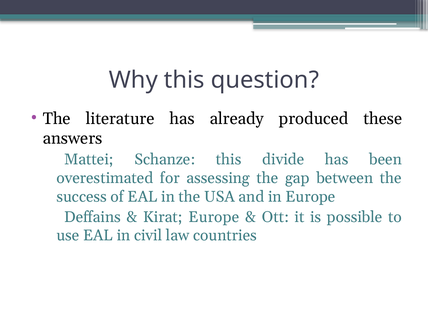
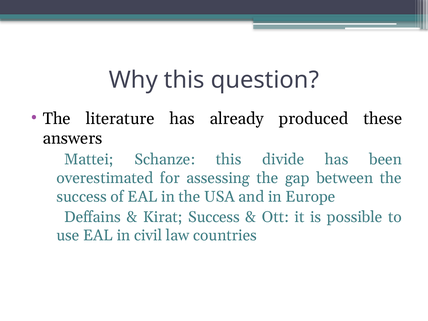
Kirat Europe: Europe -> Success (214, 217)
